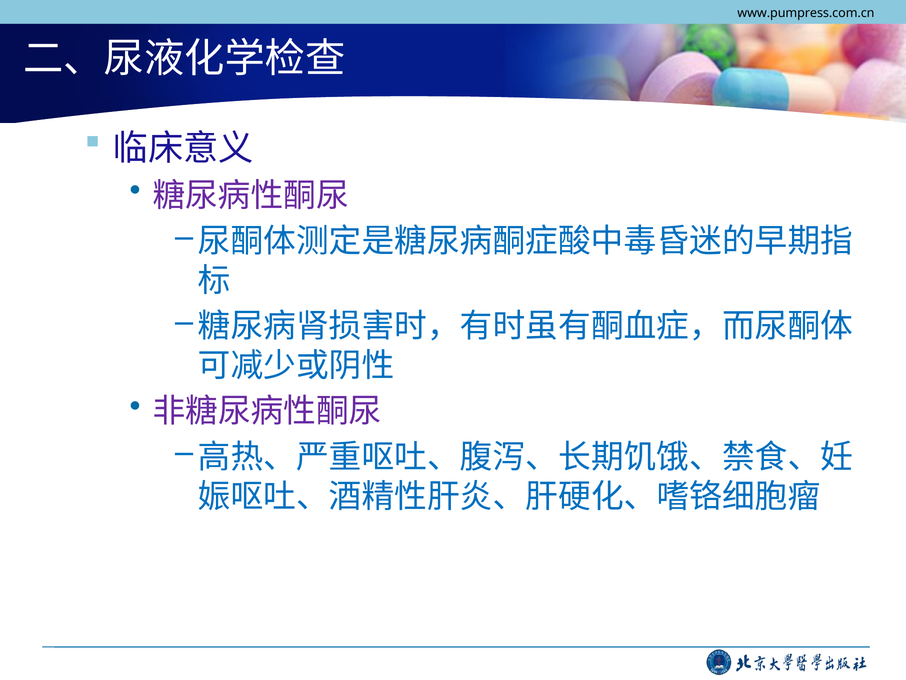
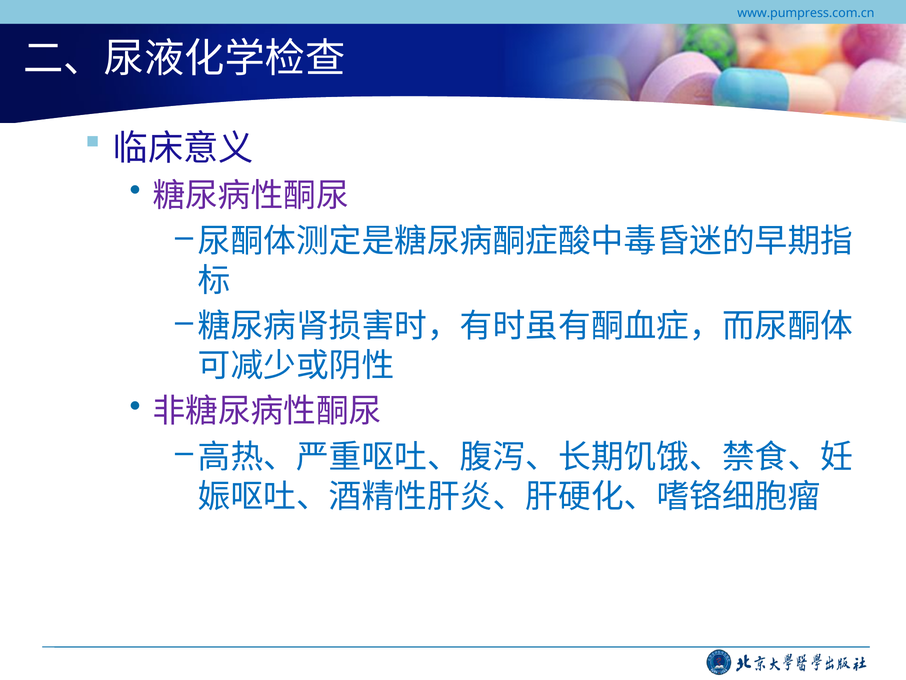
www.pumpress.com.cn colour: black -> blue (806, 13)
